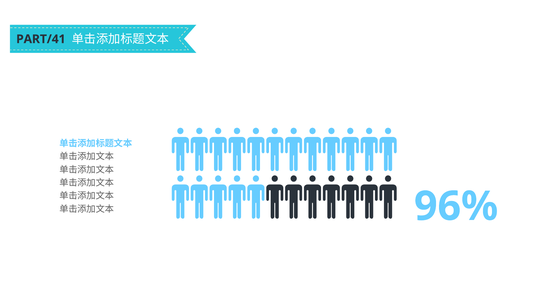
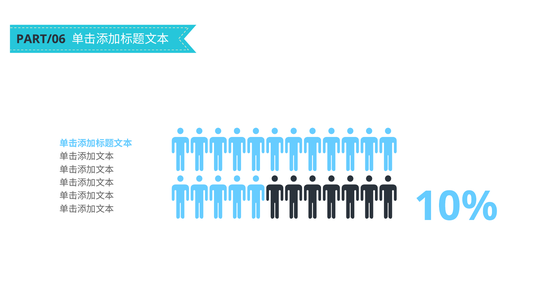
PART/41: PART/41 -> PART/06 (41, 39)
96%: 96% -> 10% (456, 207)
